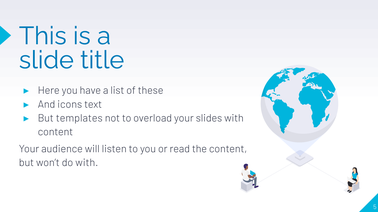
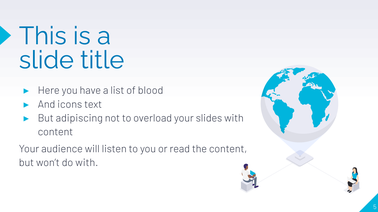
these: these -> blood (151, 91)
templates: templates -> adipiscing (79, 119)
